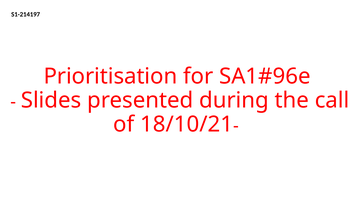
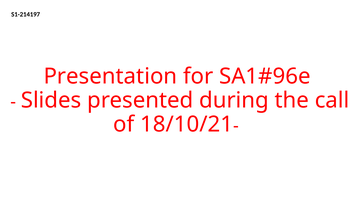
Prioritisation: Prioritisation -> Presentation (110, 76)
